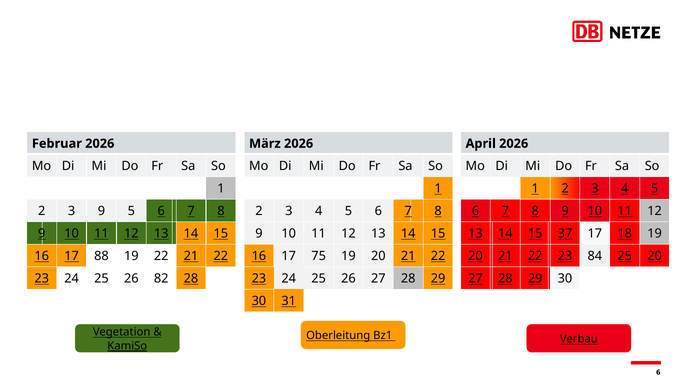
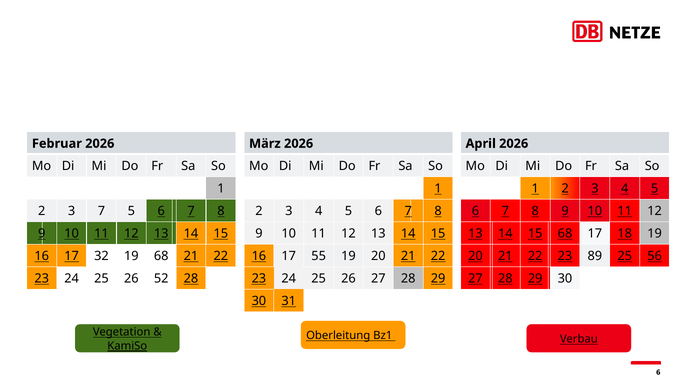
3 9: 9 -> 7 (101, 211)
15 37: 37 -> 68 (565, 234)
88: 88 -> 32 (101, 256)
19 22: 22 -> 68 (161, 256)
75: 75 -> 55 (319, 256)
84: 84 -> 89 (595, 256)
25 20: 20 -> 56 (655, 256)
82: 82 -> 52 (161, 279)
